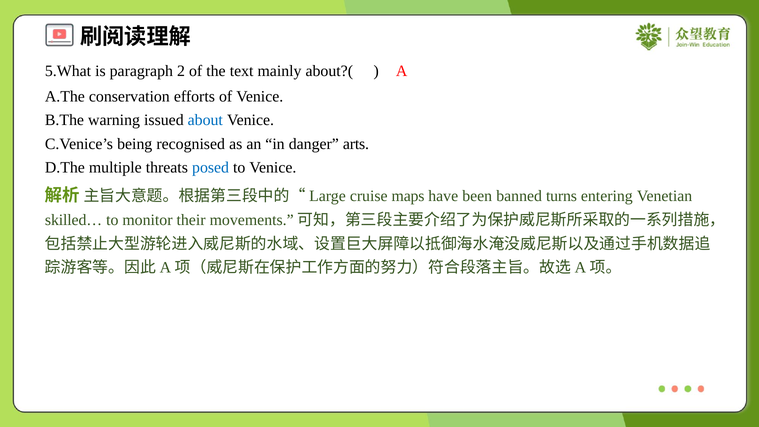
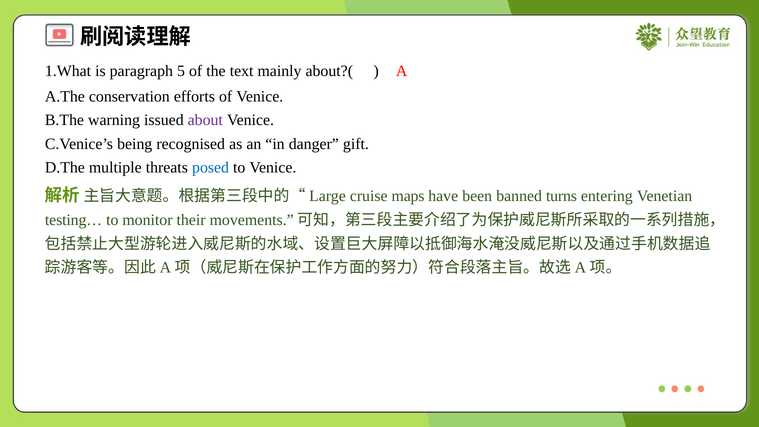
5.What: 5.What -> 1.What (68, 71)
2: 2 -> 5 (181, 71)
about colour: blue -> purple (205, 120)
arts: arts -> gift (356, 144)
skilled…: skilled… -> testing… (74, 220)
